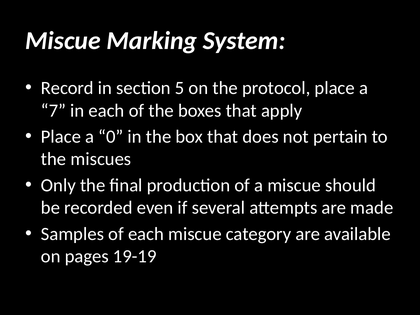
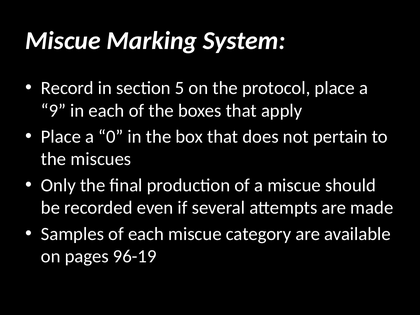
7: 7 -> 9 (53, 111)
19-19: 19-19 -> 96-19 (135, 256)
